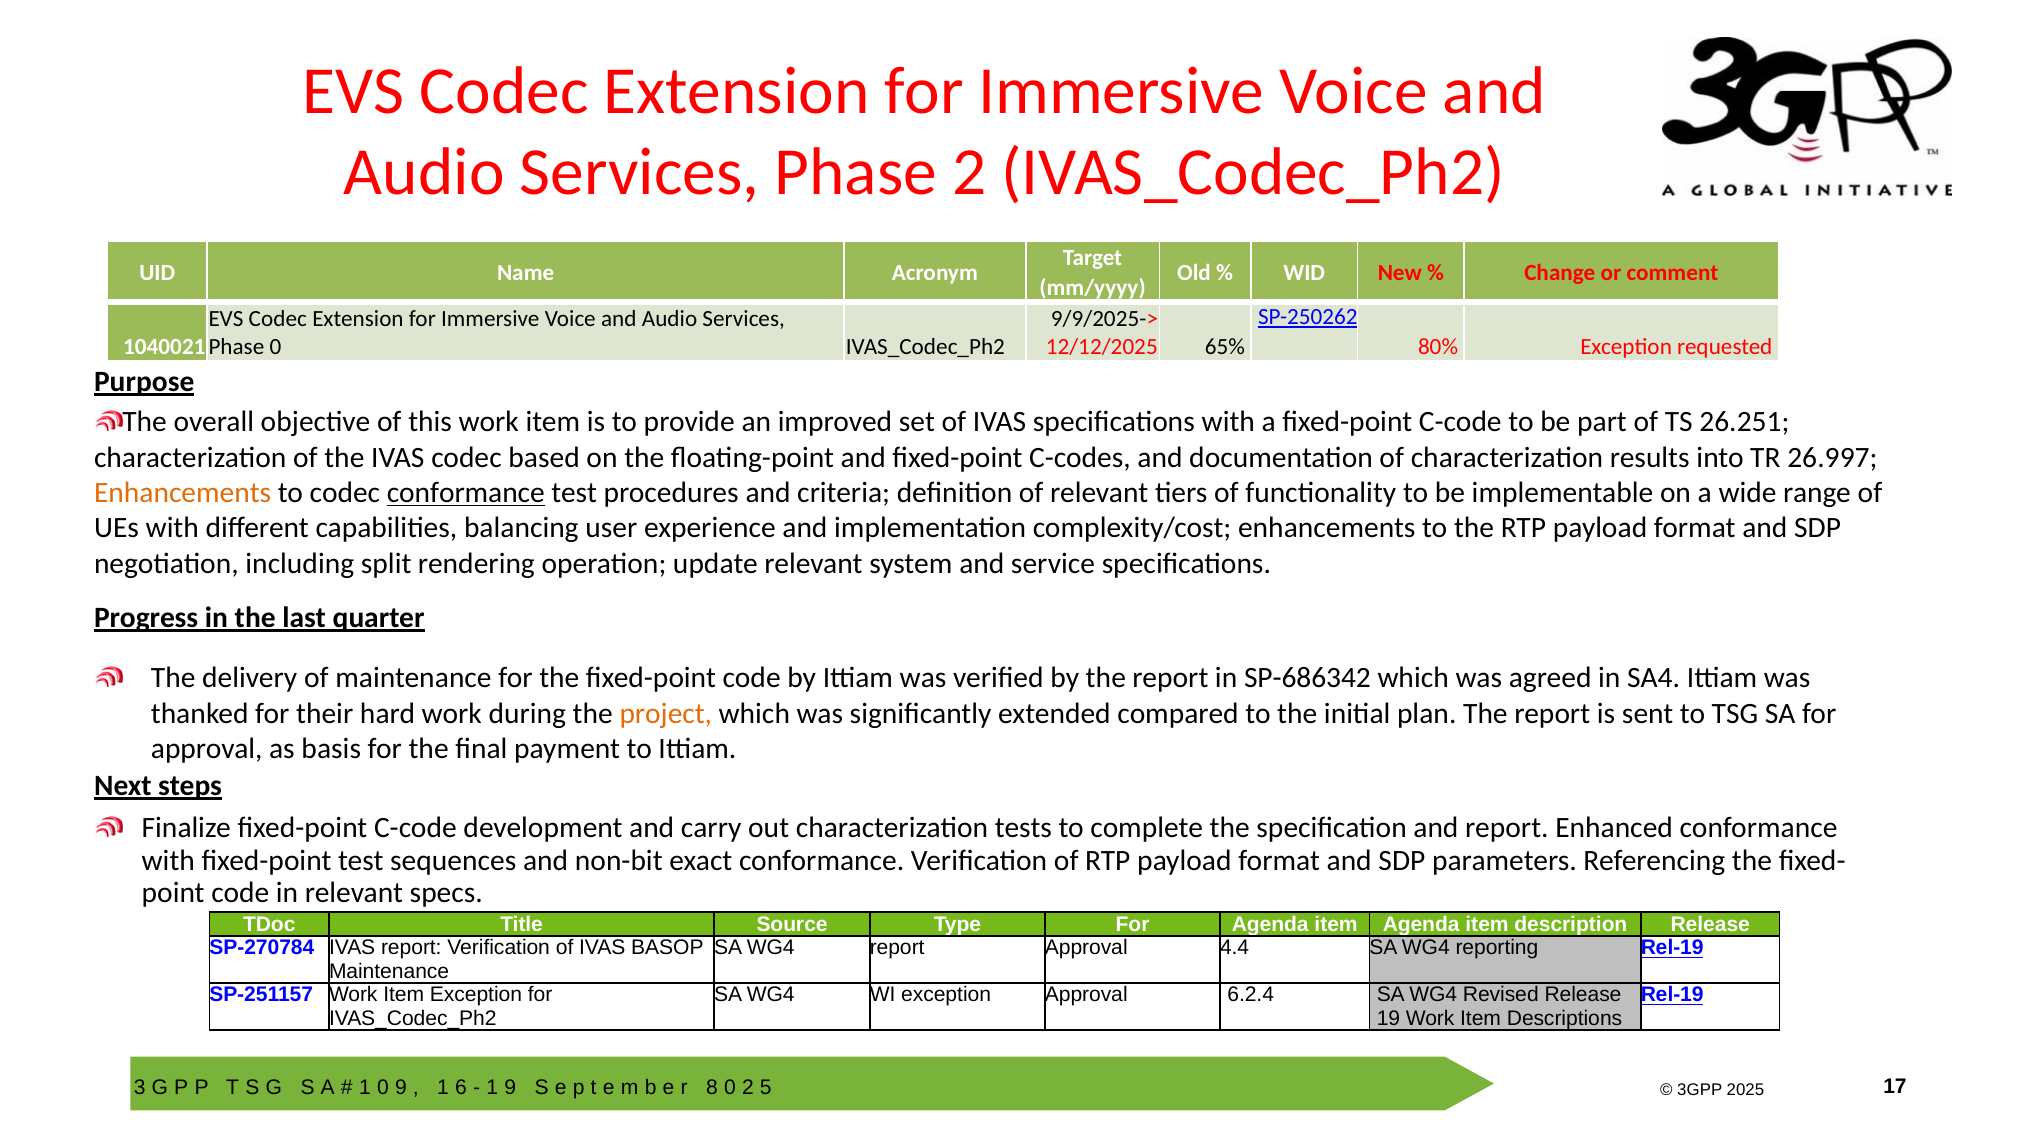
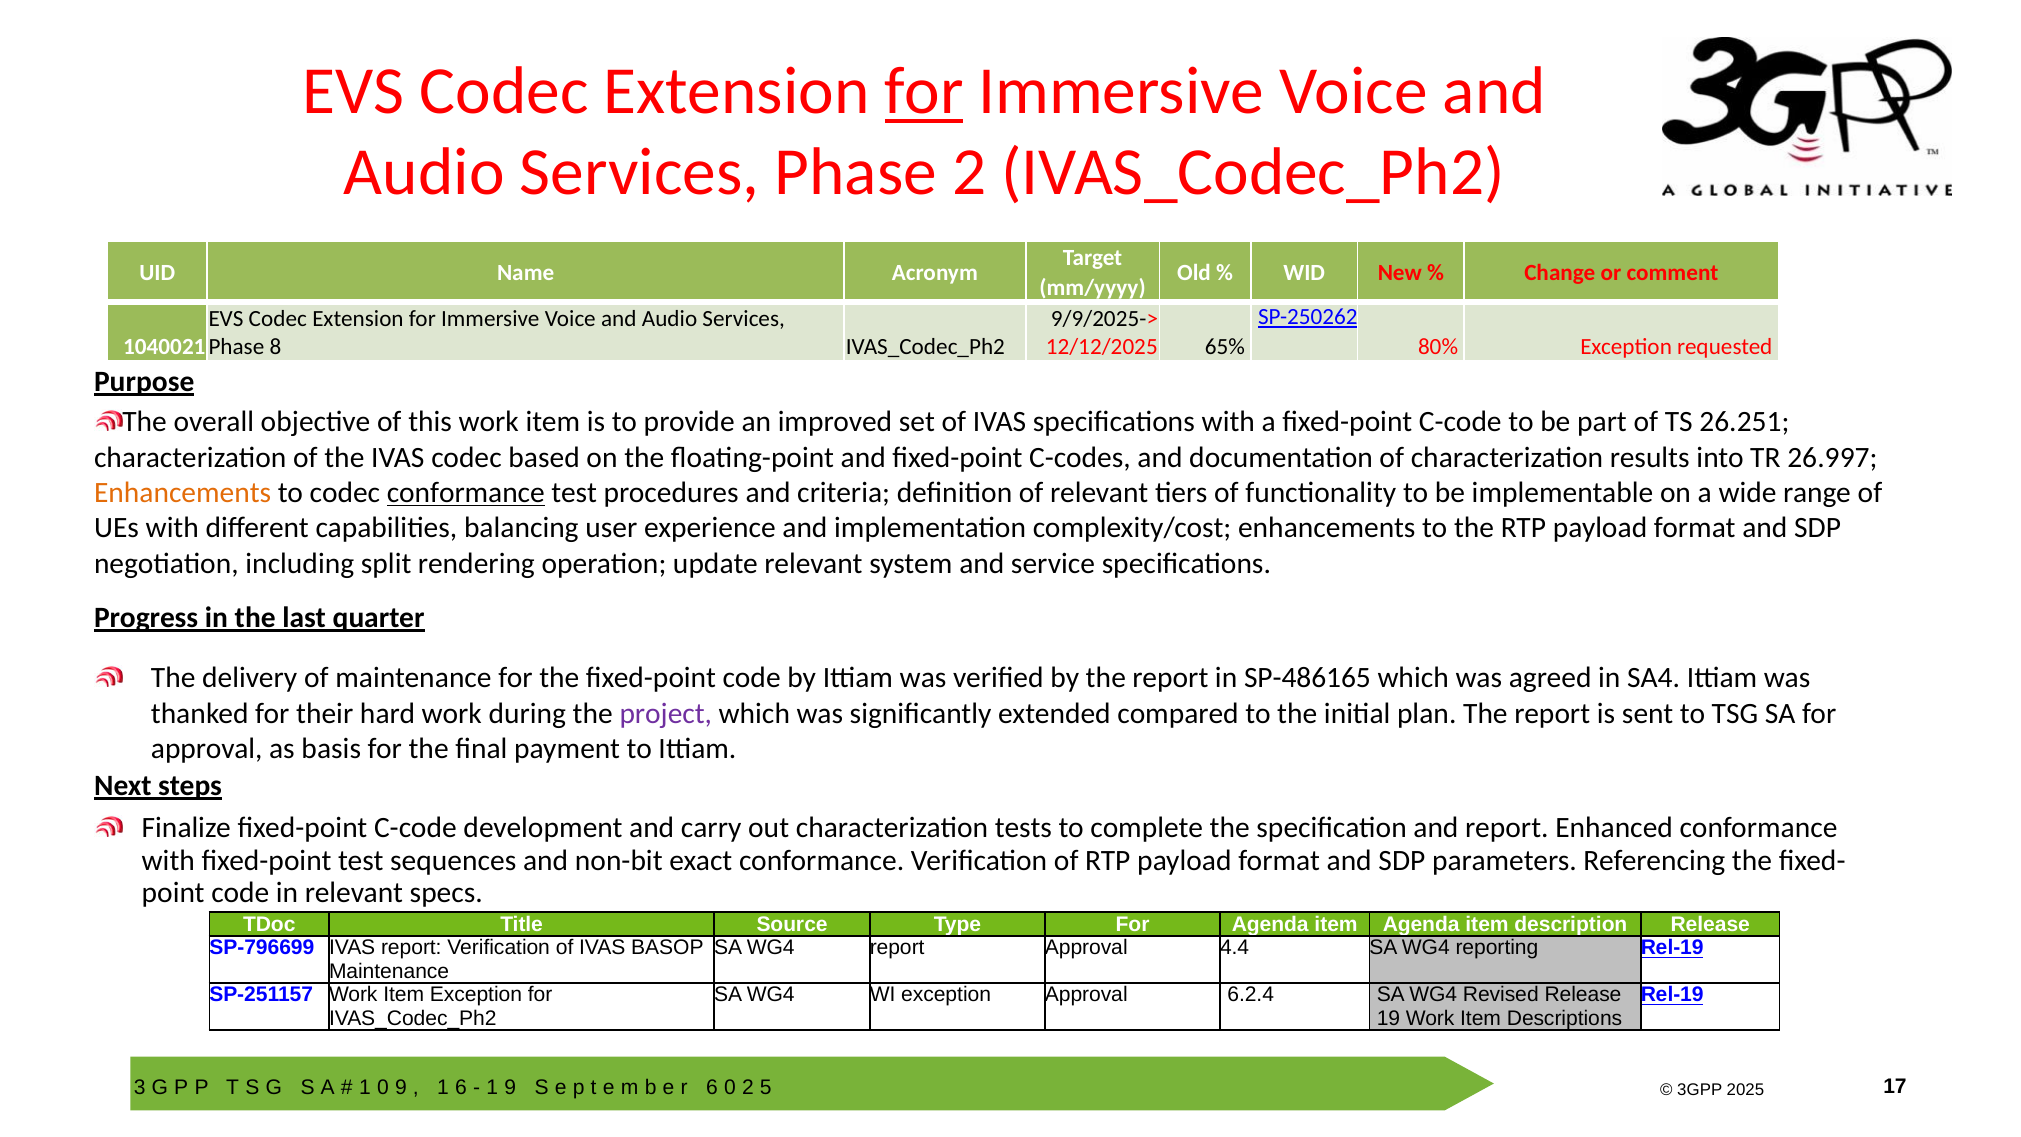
for underline: none -> present (924, 92)
Phase 0: 0 -> 8 (276, 347)
SP-686342: SP-686342 -> SP-486165 (1307, 678)
project colour: orange -> purple (666, 714)
SP-270784: SP-270784 -> SP-796699 (262, 948)
8: 8 -> 6 (712, 1087)
